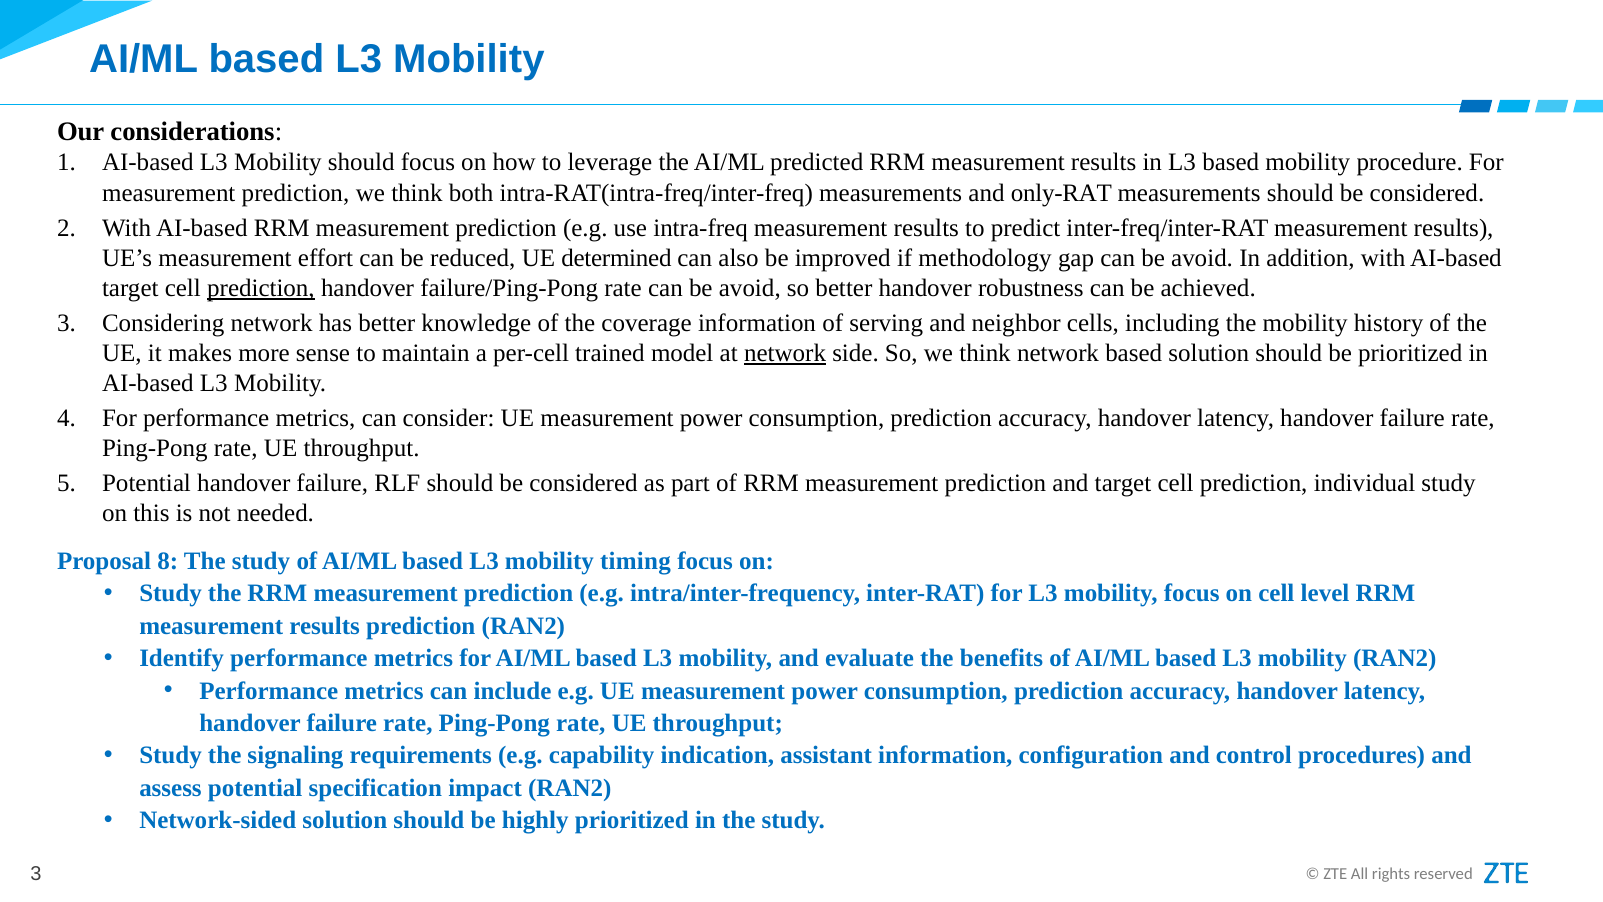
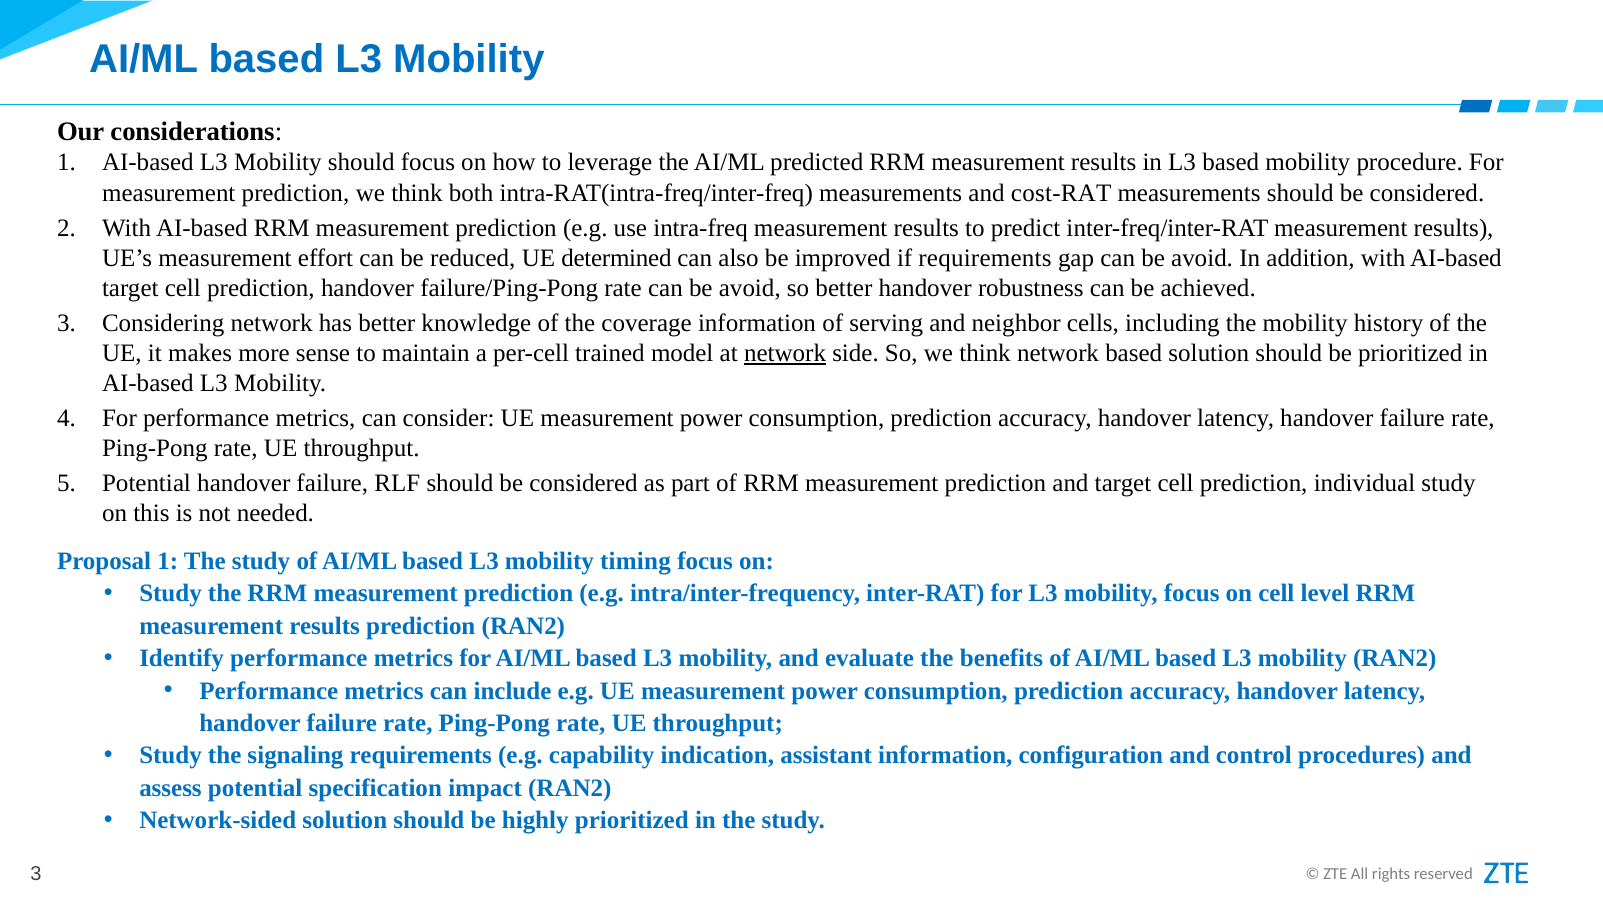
only-RAT: only-RAT -> cost-RAT (1061, 193)
if methodology: methodology -> requirements (985, 258)
prediction underline: present -> none (261, 288)
Proposal 8: 8 -> 1 (168, 561)
